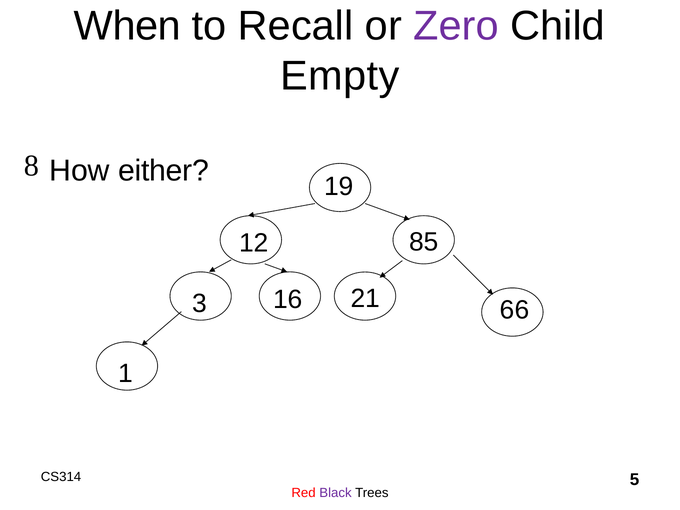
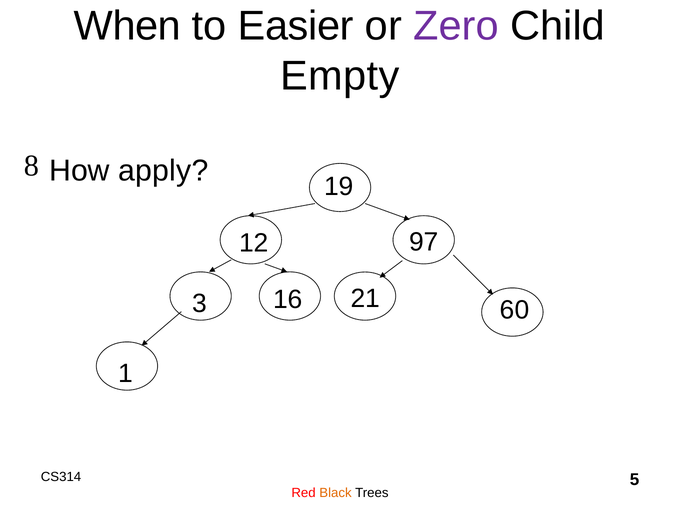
Recall: Recall -> Easier (296, 26)
either: either -> apply (163, 171)
85: 85 -> 97 (424, 242)
66: 66 -> 60 (515, 310)
Black colour: purple -> orange (336, 493)
